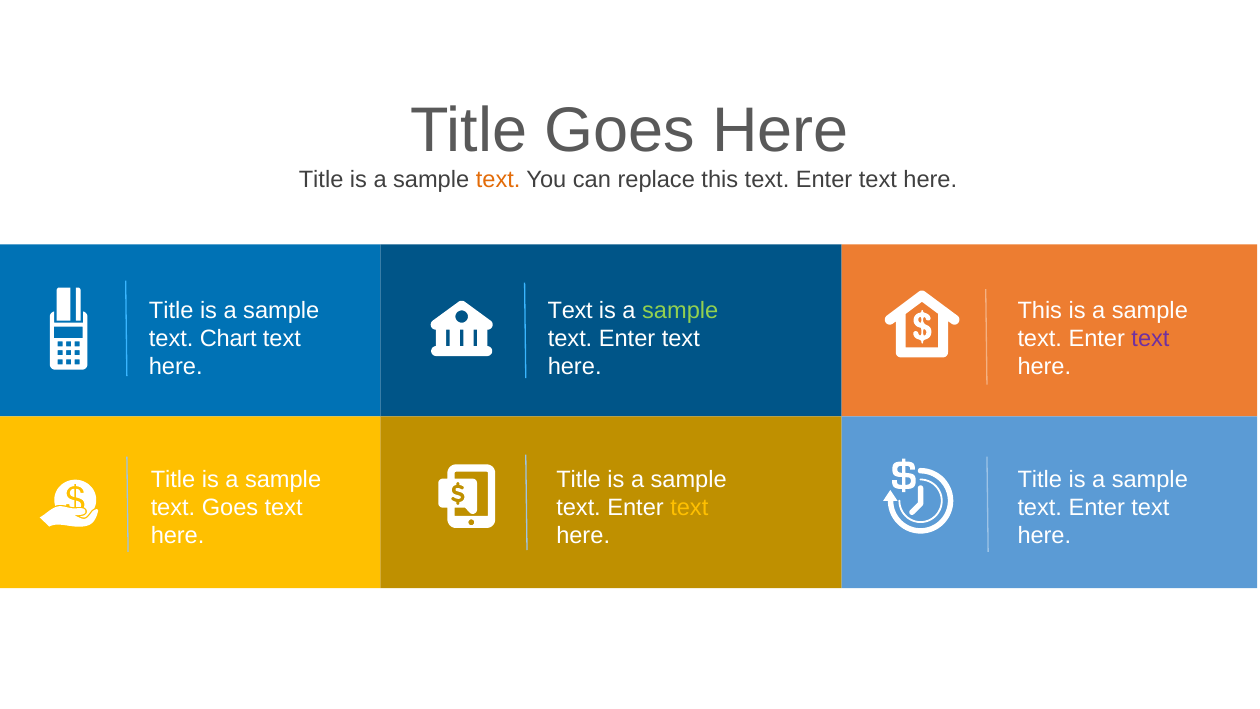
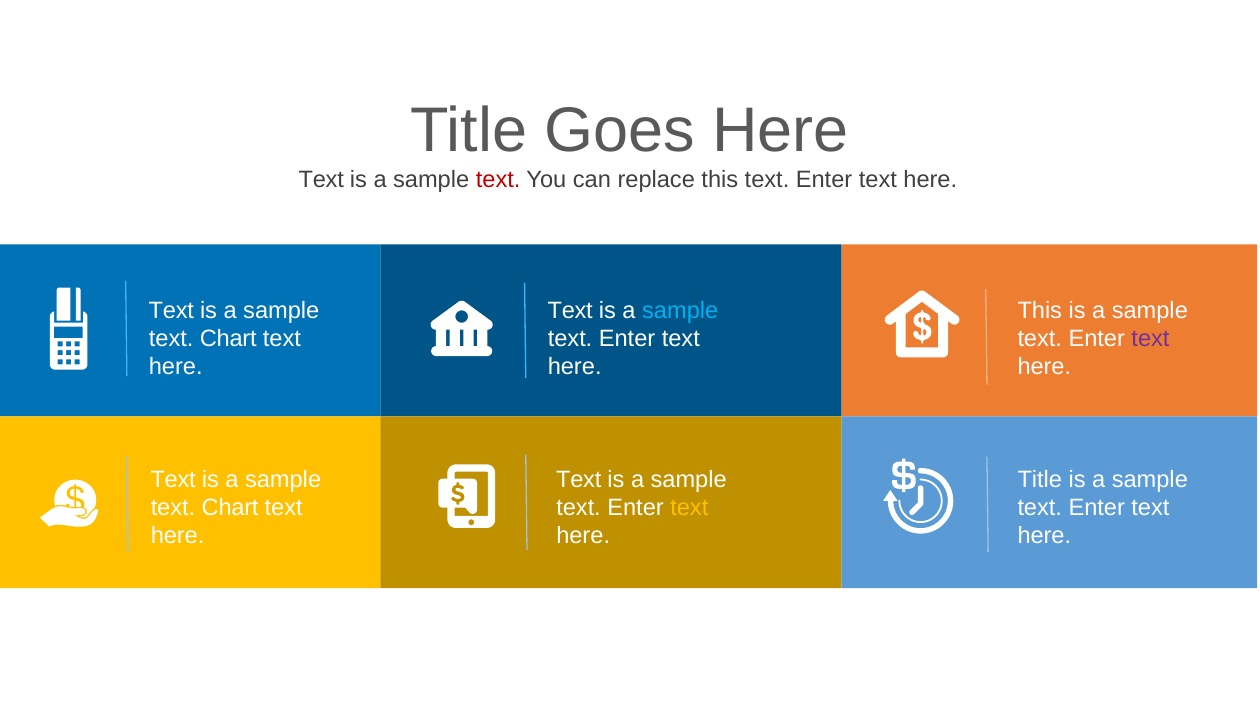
Title: Title -> Text (321, 180)
text colour: orange -> red (498, 180)
Title: Title -> Text (171, 310)
sample colour: light green -> light blue (680, 310)
Title: Title -> Text (173, 479)
Title: Title -> Text (579, 479)
Goes: Goes -> Chart (230, 508)
